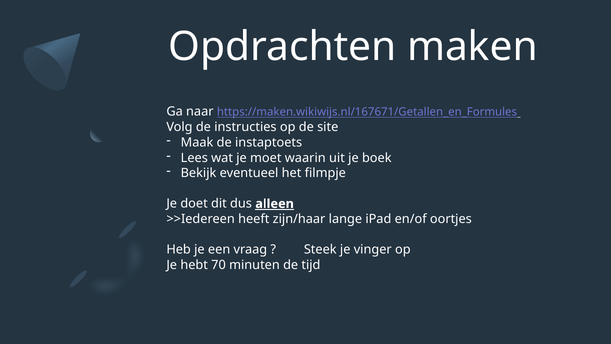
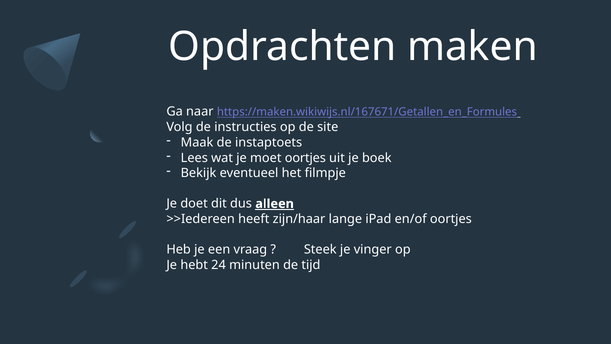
moet waarin: waarin -> oortjes (305, 158)
70: 70 -> 24 (219, 265)
